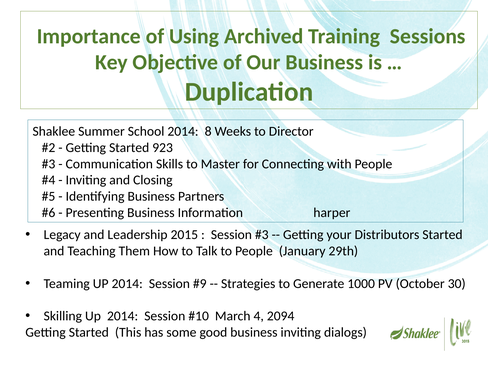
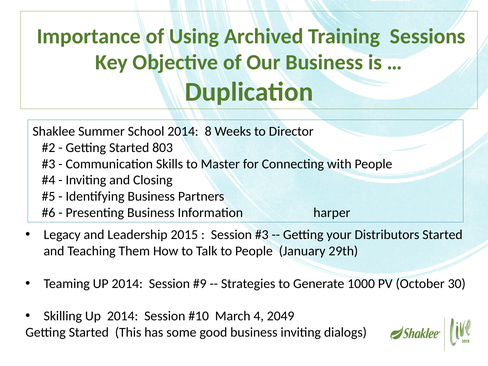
923: 923 -> 803 (163, 148)
2094: 2094 -> 2049 (281, 316)
